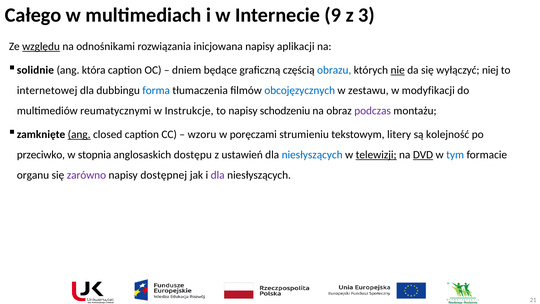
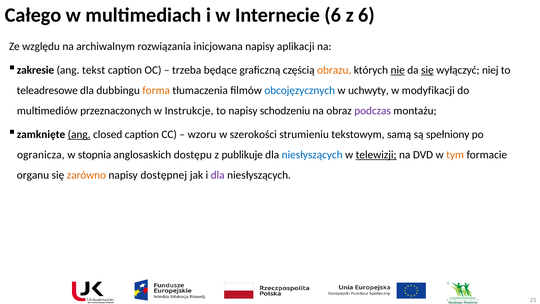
Internecie 9: 9 -> 6 (333, 15)
z 3: 3 -> 6 (367, 15)
względu underline: present -> none (41, 47)
odnośnikami: odnośnikami -> archiwalnym (106, 47)
solidnie: solidnie -> zakresie (36, 70)
która: która -> tekst (94, 70)
dniem: dniem -> trzeba (187, 70)
obrazu colour: blue -> orange (334, 70)
się underline: none -> present (427, 70)
internetowej: internetowej -> teleadresowe (47, 90)
forma colour: blue -> orange (156, 90)
zestawu: zestawu -> uchwyty (368, 90)
reumatycznymi: reumatycznymi -> przeznaczonych (116, 111)
poręczami: poręczami -> szerokości (253, 134)
litery: litery -> samą (399, 134)
kolejność: kolejność -> spełniony (448, 134)
przeciwko: przeciwko -> ogranicza (41, 155)
ustawień: ustawień -> publikuje (242, 155)
DVD underline: present -> none (423, 155)
tym colour: blue -> orange (455, 155)
zarówno colour: purple -> orange (86, 175)
